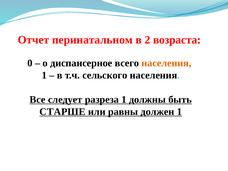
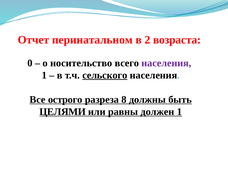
диспансерное: диспансерное -> носительство (81, 63)
населения colour: orange -> purple (166, 63)
сельского underline: none -> present (105, 75)
следует: следует -> острого (65, 100)
разреза 1: 1 -> 8 (124, 100)
СТАРШЕ: СТАРШЕ -> ЦЕЛЯМИ (63, 112)
